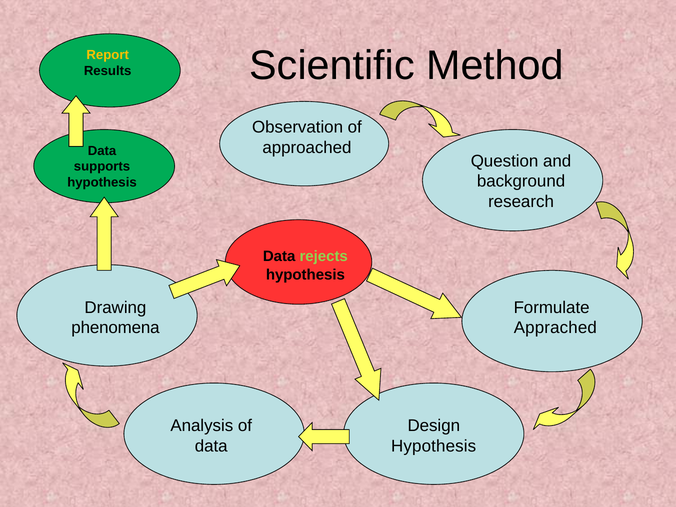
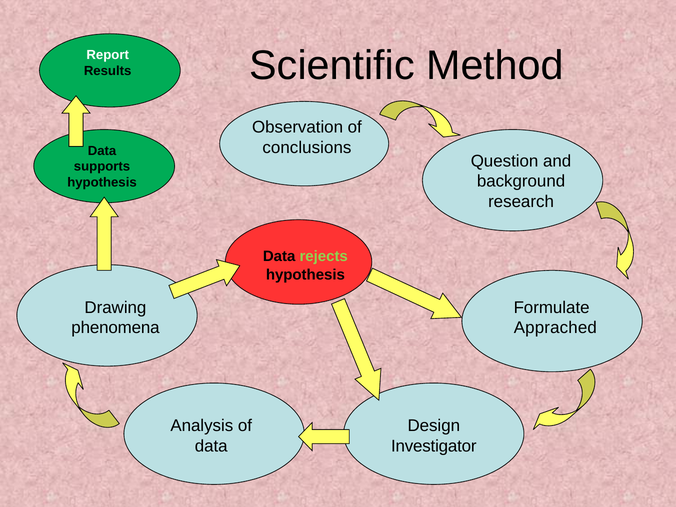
Report colour: yellow -> white (108, 55)
approached: approached -> conclusions (307, 148)
Hypothesis: Hypothesis -> Investigator (434, 446)
